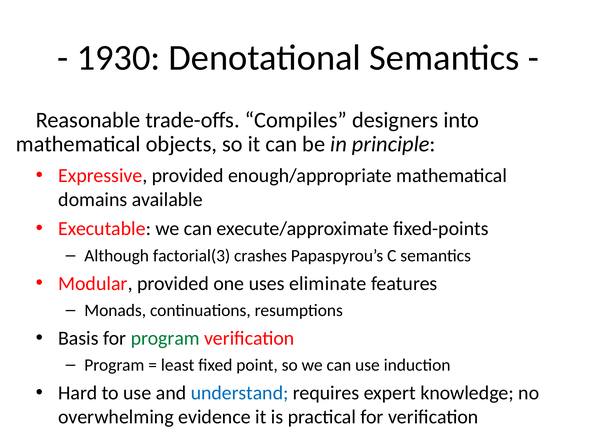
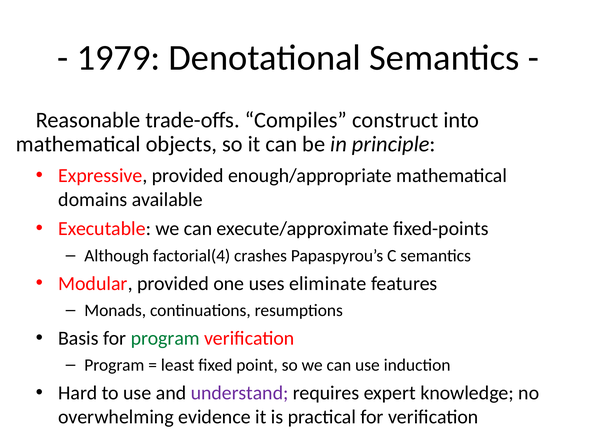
1930: 1930 -> 1979 (118, 58)
designers: designers -> construct (395, 120)
factorial(3: factorial(3 -> factorial(4 (192, 255)
understand colour: blue -> purple (240, 393)
